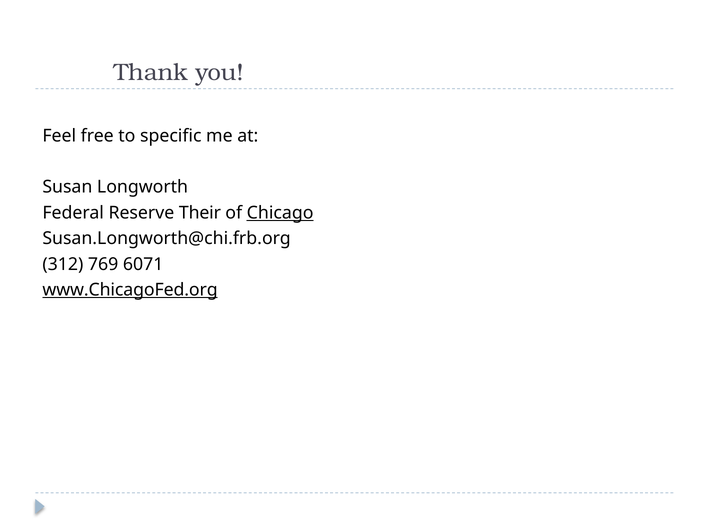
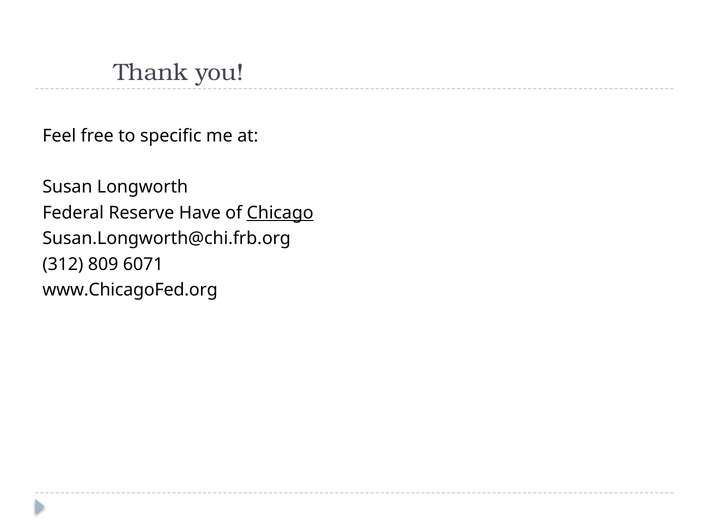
Their: Their -> Have (200, 213)
769: 769 -> 809 (103, 264)
www.ChicagoFed.org underline: present -> none (130, 290)
